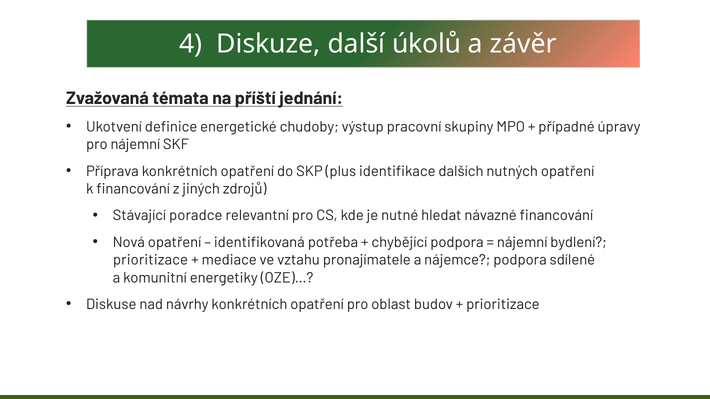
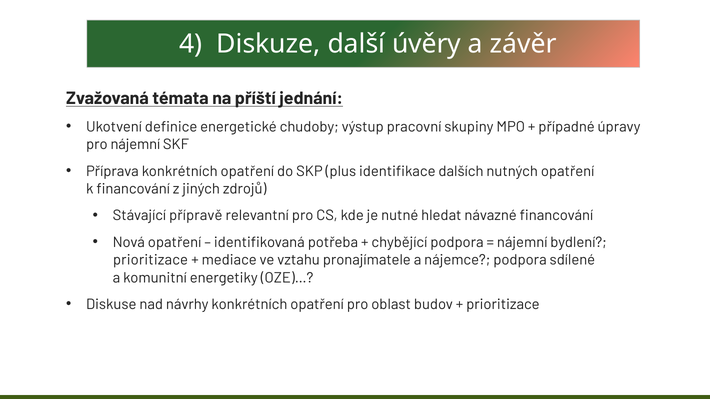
úkolů: úkolů -> úvěry (427, 44)
poradce: poradce -> přípravě (196, 216)
